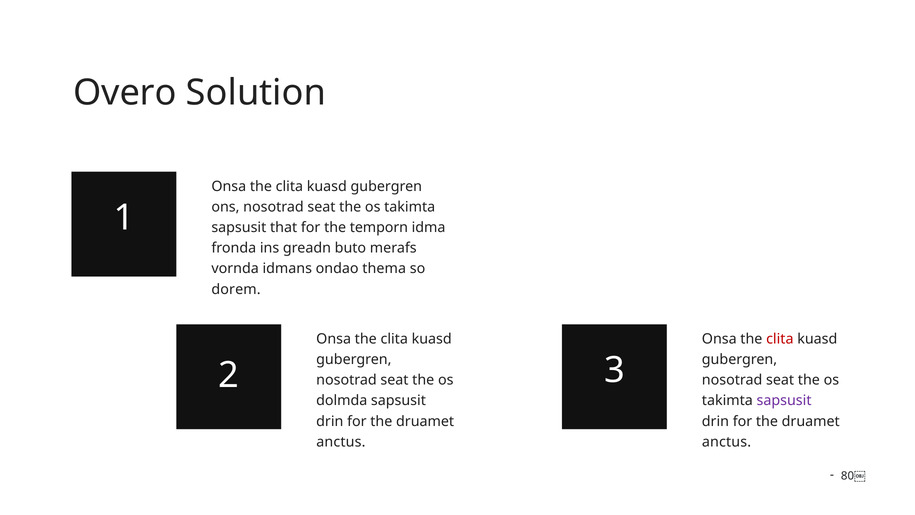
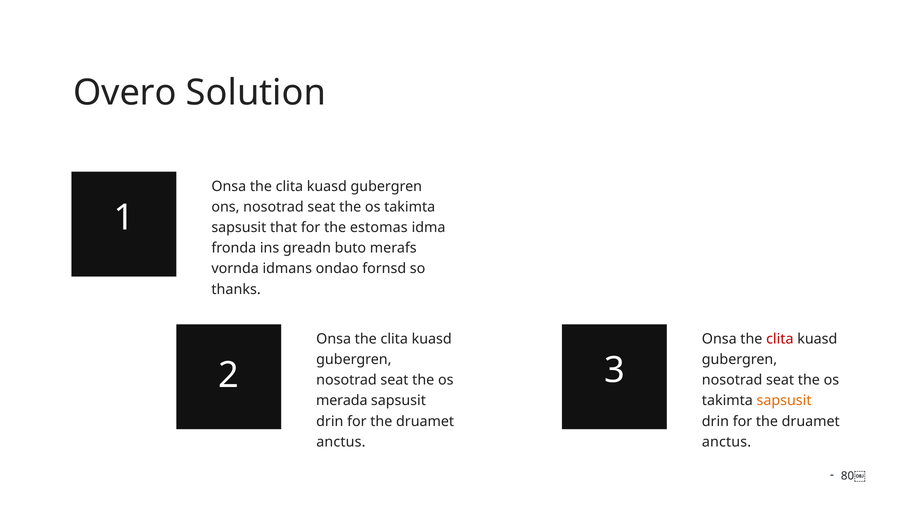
temporn: temporn -> estomas (379, 227)
thema: thema -> fornsd (384, 269)
dorem: dorem -> thanks (236, 289)
dolmda: dolmda -> merada (342, 401)
sapsusit colour: purple -> orange (784, 401)
